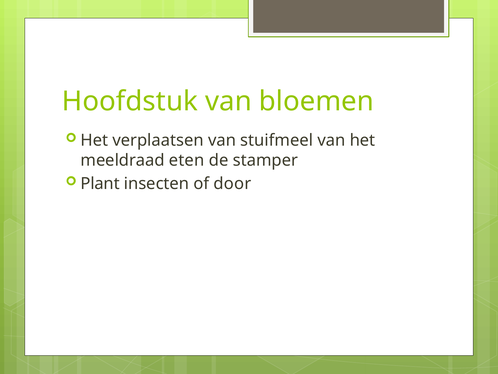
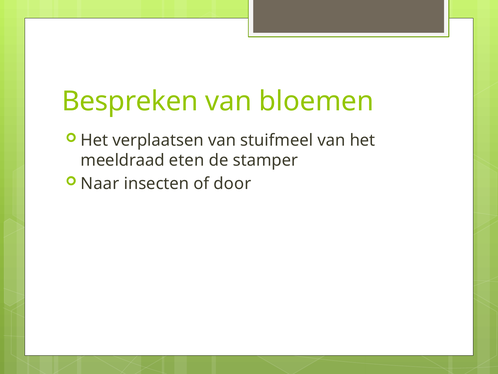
Hoofdstuk: Hoofdstuk -> Bespreken (130, 101)
Plant: Plant -> Naar (100, 183)
